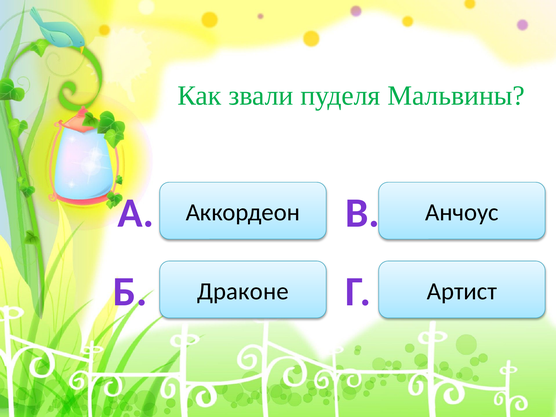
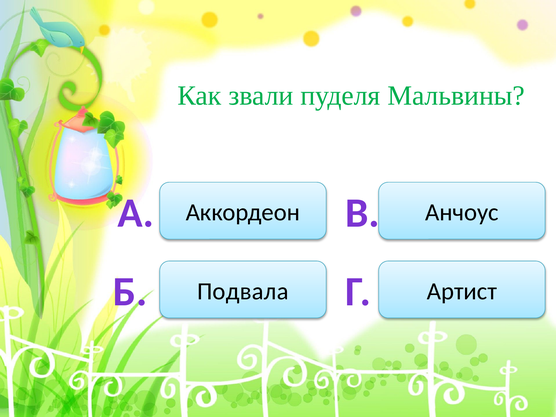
Драконе: Драконе -> Подвала (243, 291)
